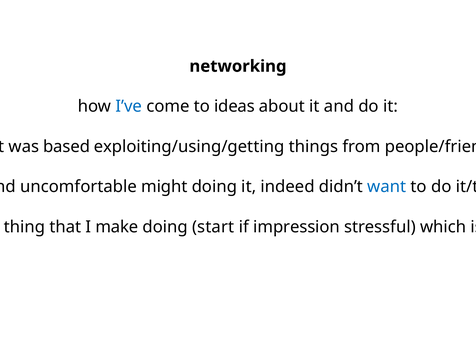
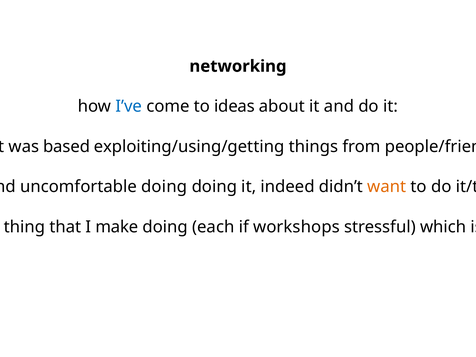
uncomfortable might: might -> doing (164, 187)
want colour: blue -> orange (387, 187)
start: start -> each (213, 227)
impression: impression -> workshops (296, 227)
